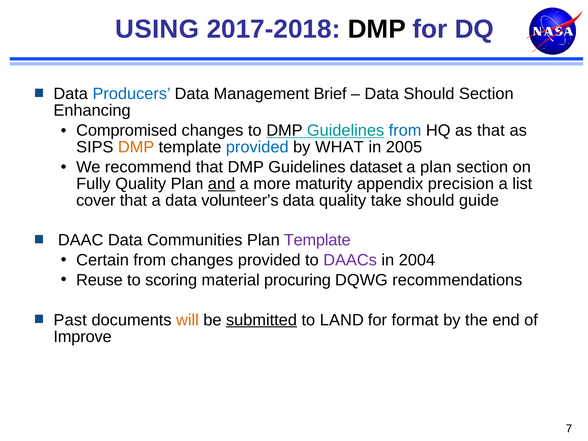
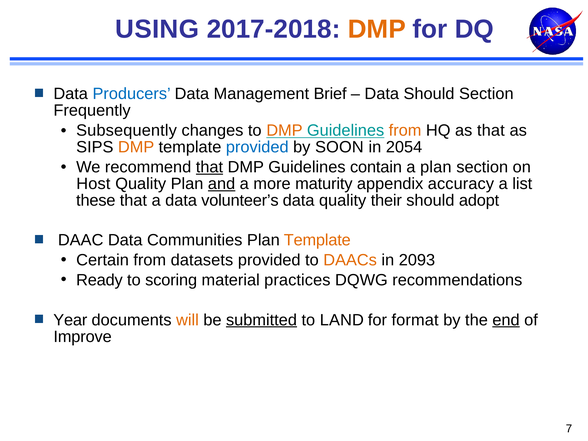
DMP colour: black -> orange (377, 29)
Enhancing: Enhancing -> Frequently (92, 111)
Compromised: Compromised -> Subsequently (127, 130)
DMP colour: black -> orange (284, 130)
from colour: blue -> orange (405, 130)
WHAT: WHAT -> SOON (339, 147)
2005: 2005 -> 2054 (404, 147)
that underline: none -> present (209, 167)
dataset: dataset -> contain (376, 167)
Fully: Fully -> Host (93, 184)
precision: precision -> accuracy (461, 184)
cover: cover -> these (96, 200)
take: take -> their (386, 200)
guide: guide -> adopt (479, 200)
Template colour: purple -> orange (317, 240)
from changes: changes -> datasets (202, 260)
DAACs colour: purple -> orange (350, 260)
2004: 2004 -> 2093 (417, 260)
Reuse: Reuse -> Ready (99, 280)
procuring: procuring -> practices (297, 280)
Past: Past -> Year (70, 320)
end underline: none -> present (506, 320)
